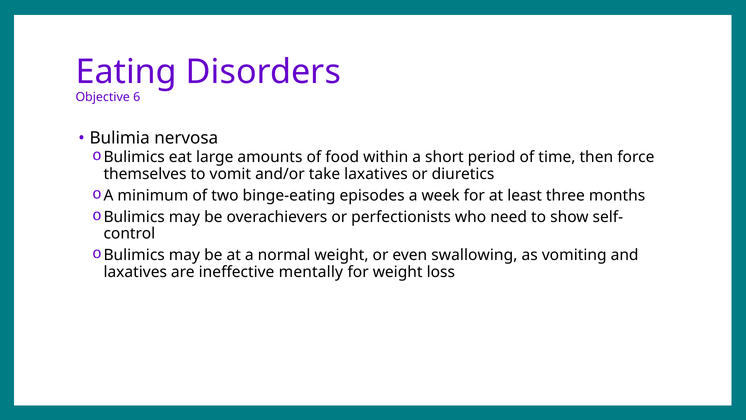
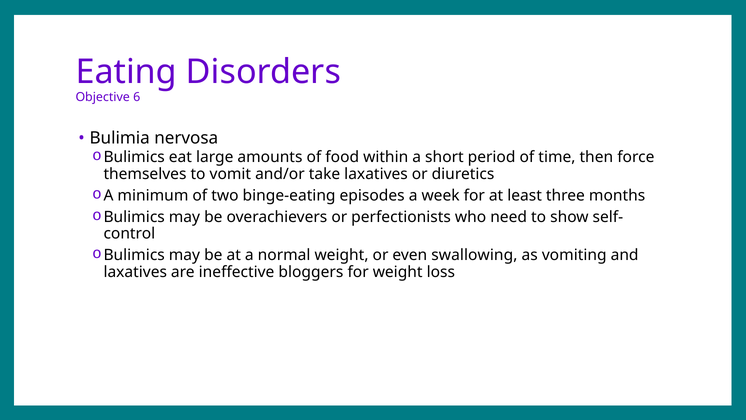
mentally: mentally -> bloggers (311, 272)
